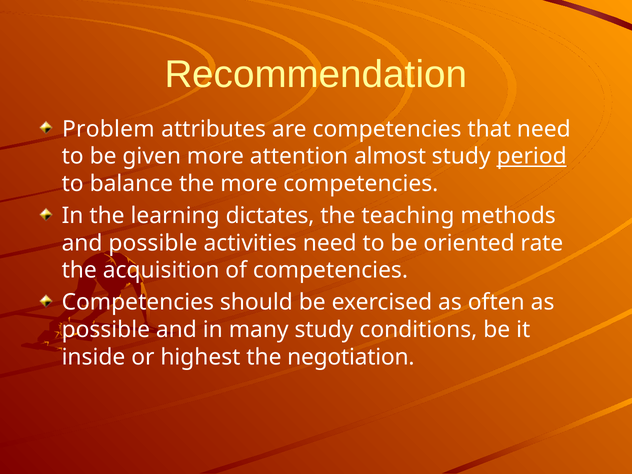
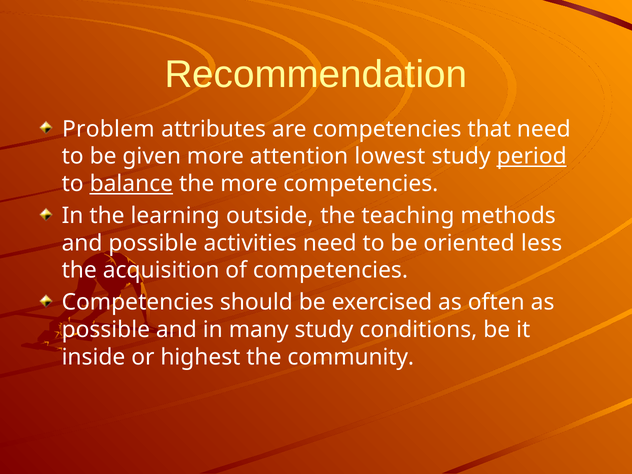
almost: almost -> lowest (390, 156)
balance underline: none -> present (131, 184)
dictates: dictates -> outside (270, 216)
rate: rate -> less (542, 243)
negotiation: negotiation -> community (351, 357)
